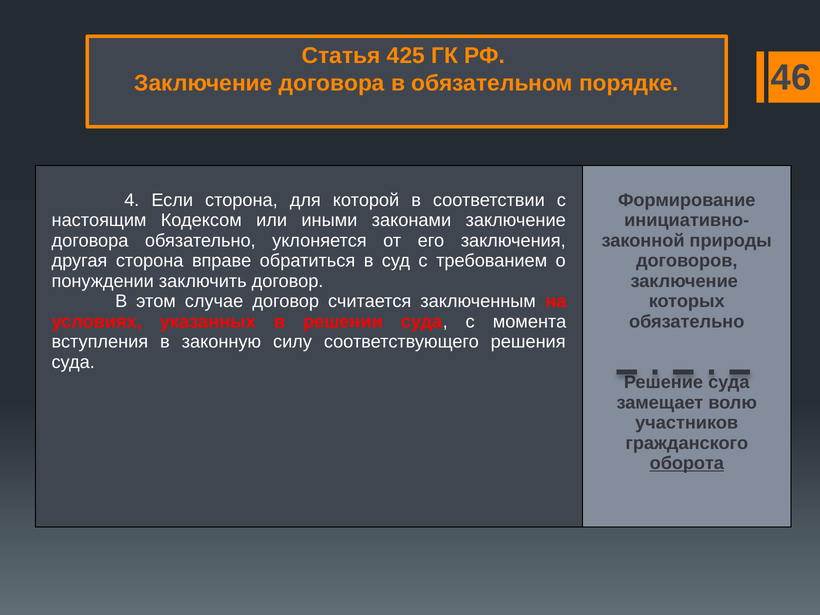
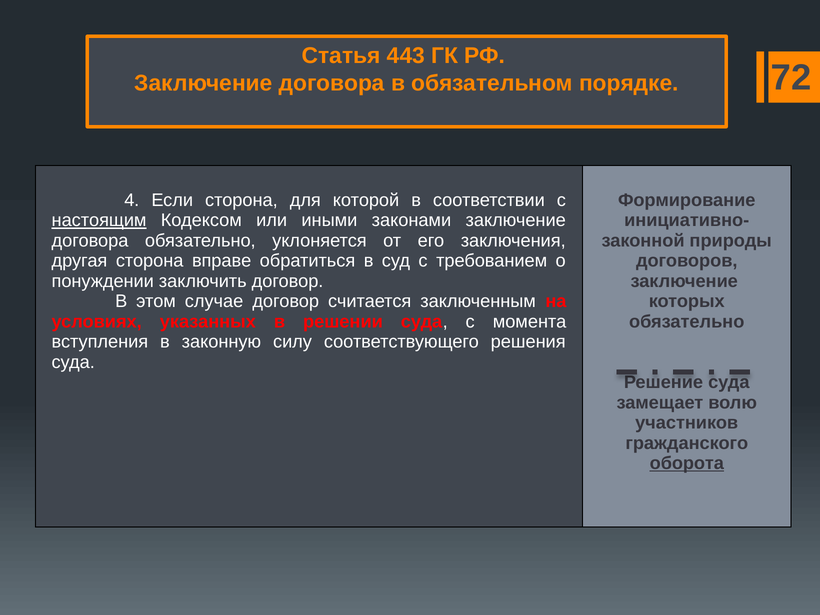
425: 425 -> 443 (406, 56)
46: 46 -> 72 (791, 78)
настоящим underline: none -> present (99, 220)
